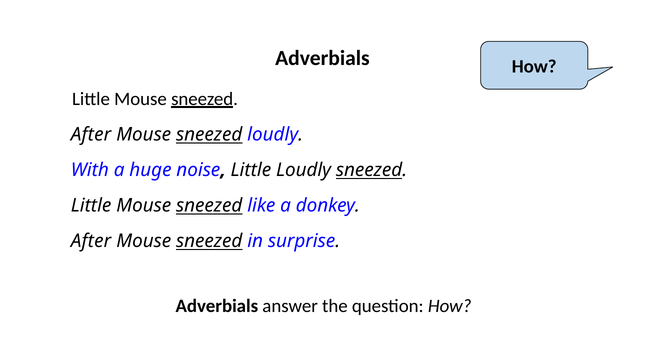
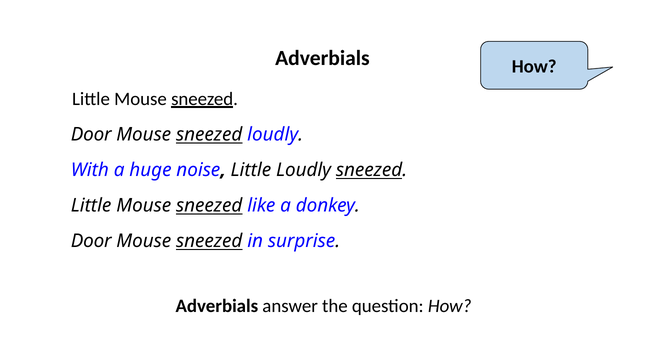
After: After -> Door (91, 134)
After: After -> Door (91, 241)
